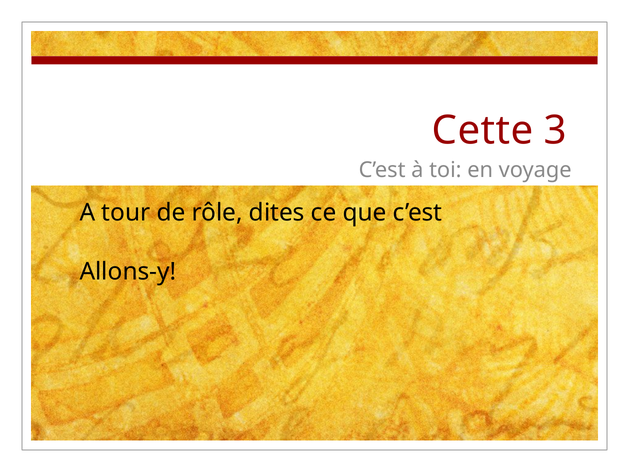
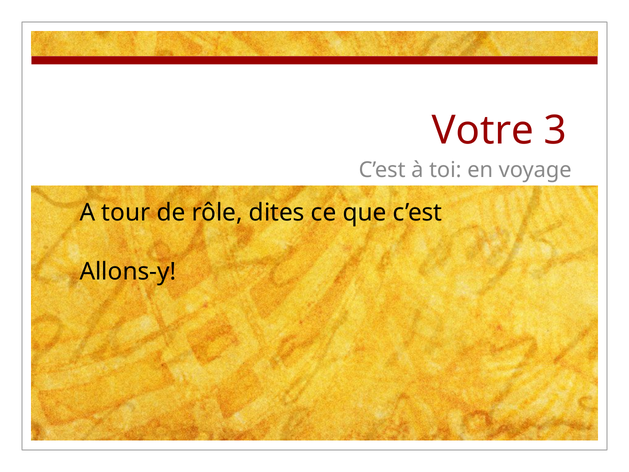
Cette: Cette -> Votre (483, 130)
